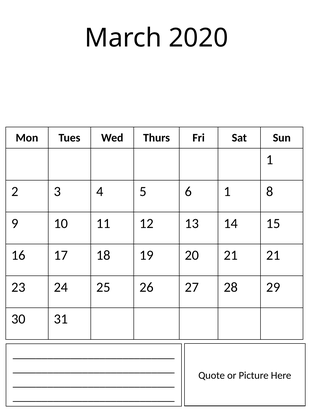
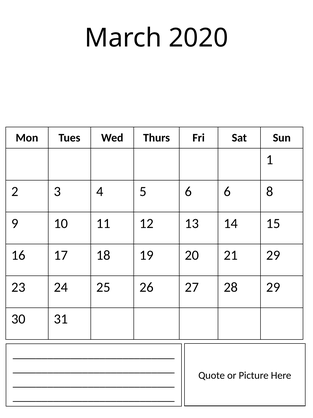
6 1: 1 -> 6 (227, 191)
21 21: 21 -> 29 (273, 255)
